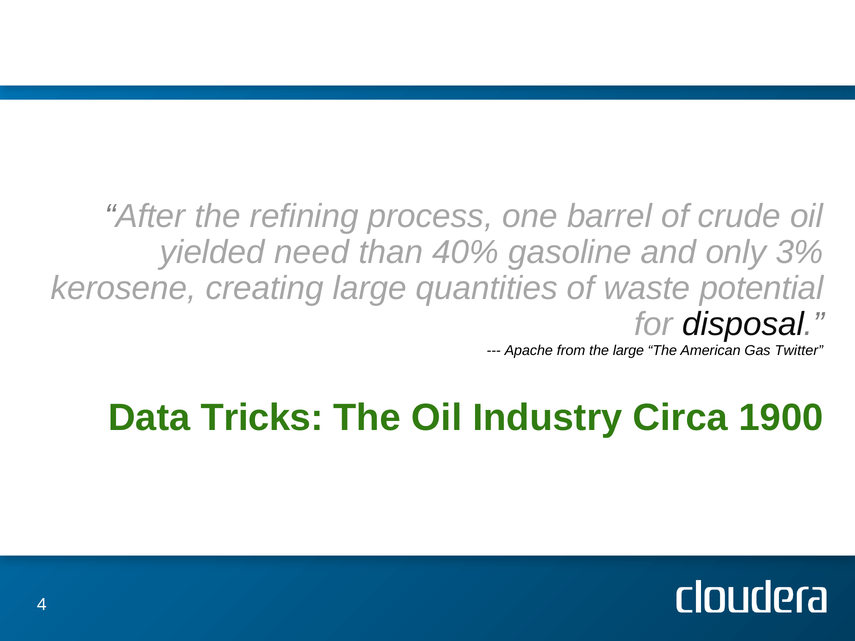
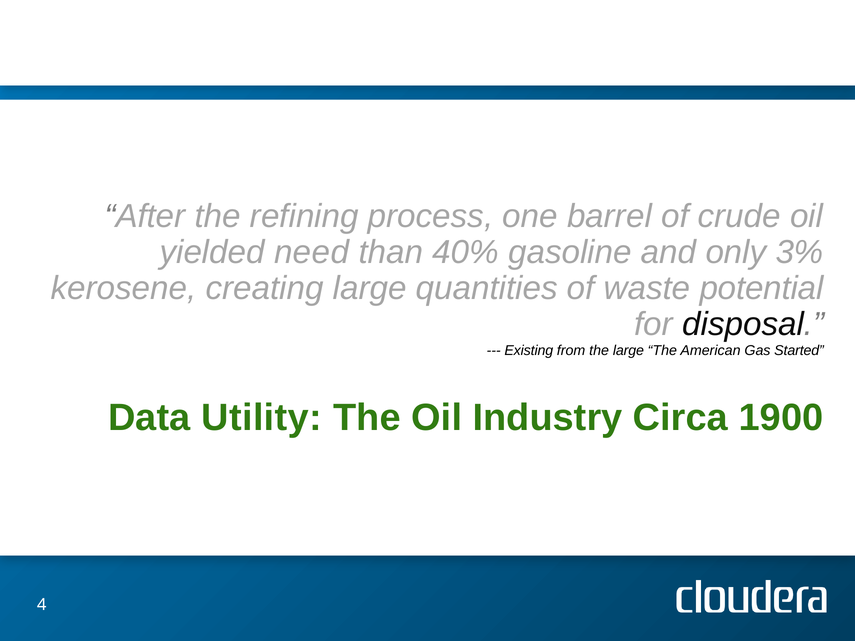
Apache: Apache -> Existing (529, 350)
Twitter: Twitter -> Started (799, 350)
Tricks: Tricks -> Utility (262, 418)
